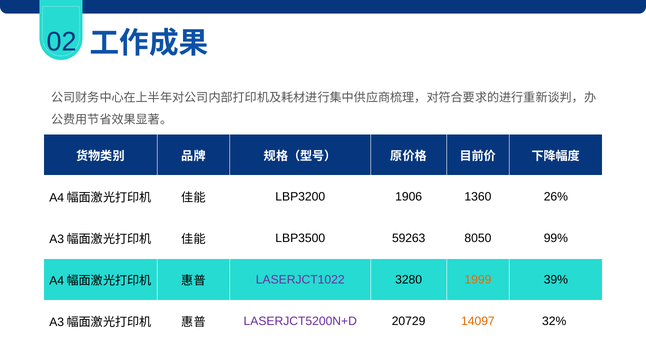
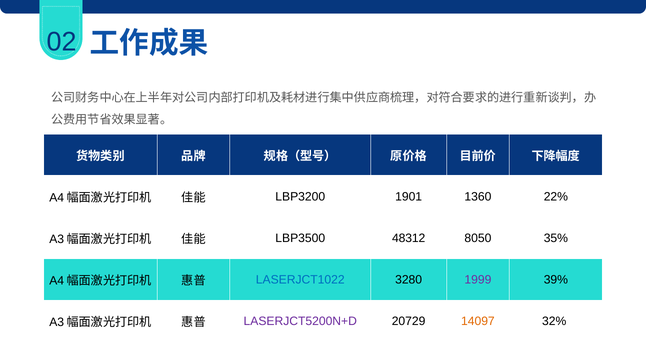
1906: 1906 -> 1901 (409, 196)
26%: 26% -> 22% (556, 196)
59263: 59263 -> 48312 (409, 238)
99%: 99% -> 35% (556, 238)
LASERJCT1022 colour: purple -> blue (300, 279)
1999 colour: orange -> purple (478, 279)
